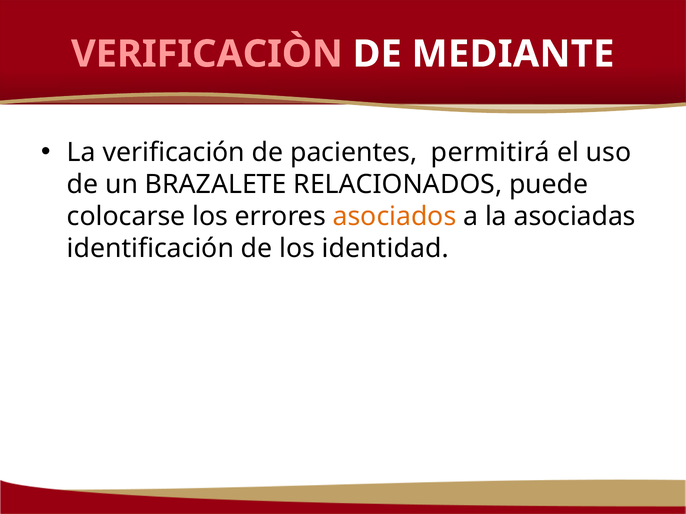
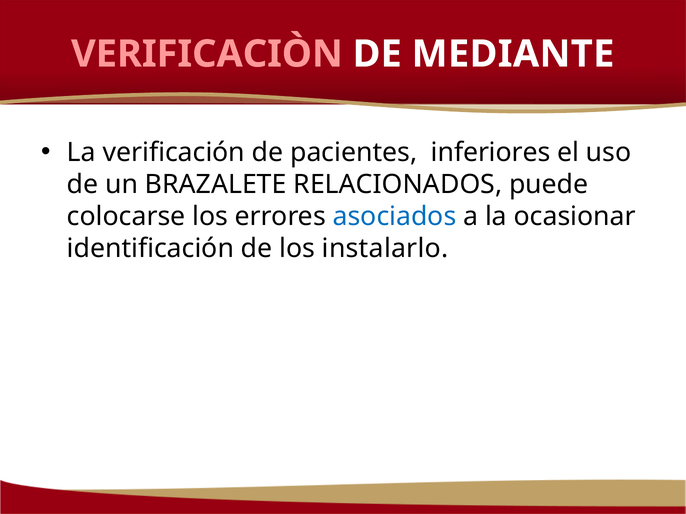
permitirá: permitirá -> inferiores (491, 153)
asociados colour: orange -> blue (395, 217)
asociadas: asociadas -> ocasionar (575, 217)
identidad: identidad -> instalarlo (385, 249)
